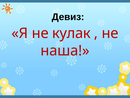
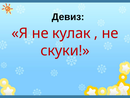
наша: наша -> скуки (65, 50)
